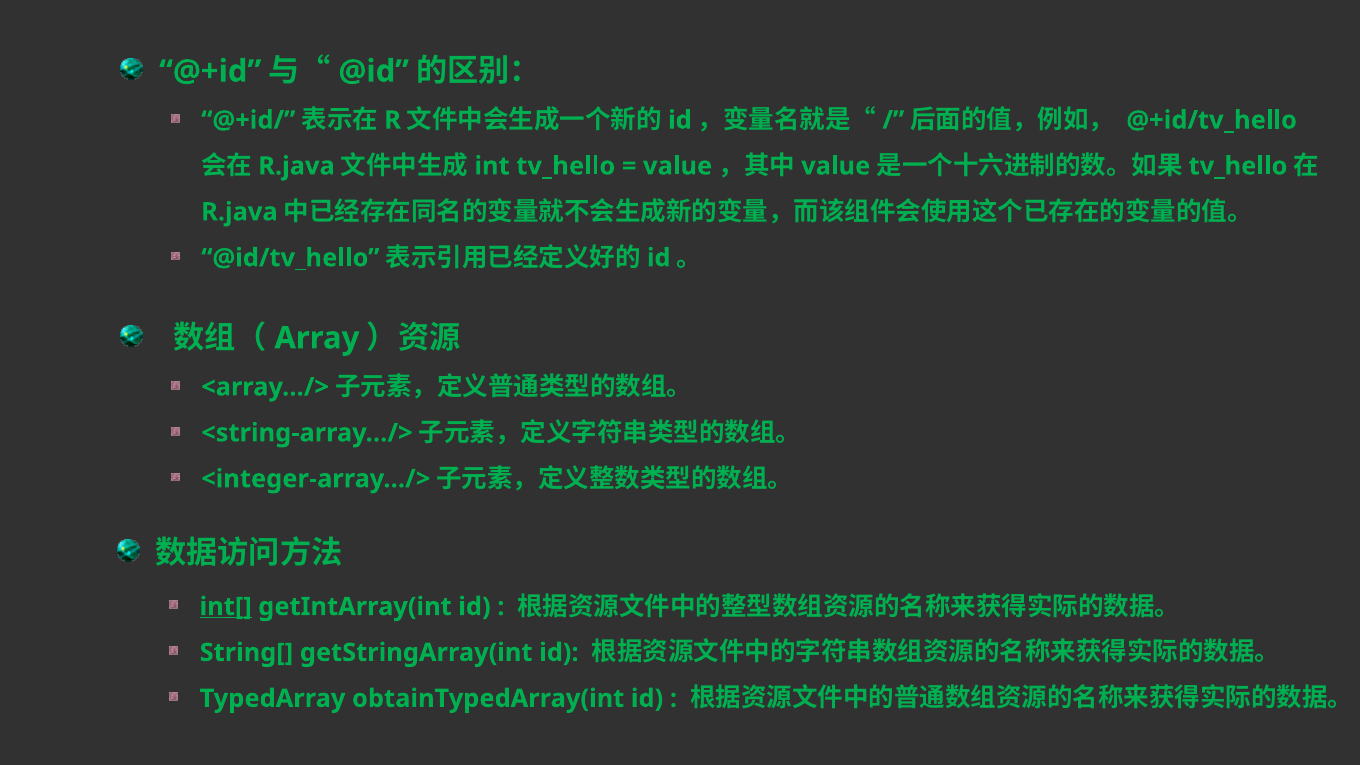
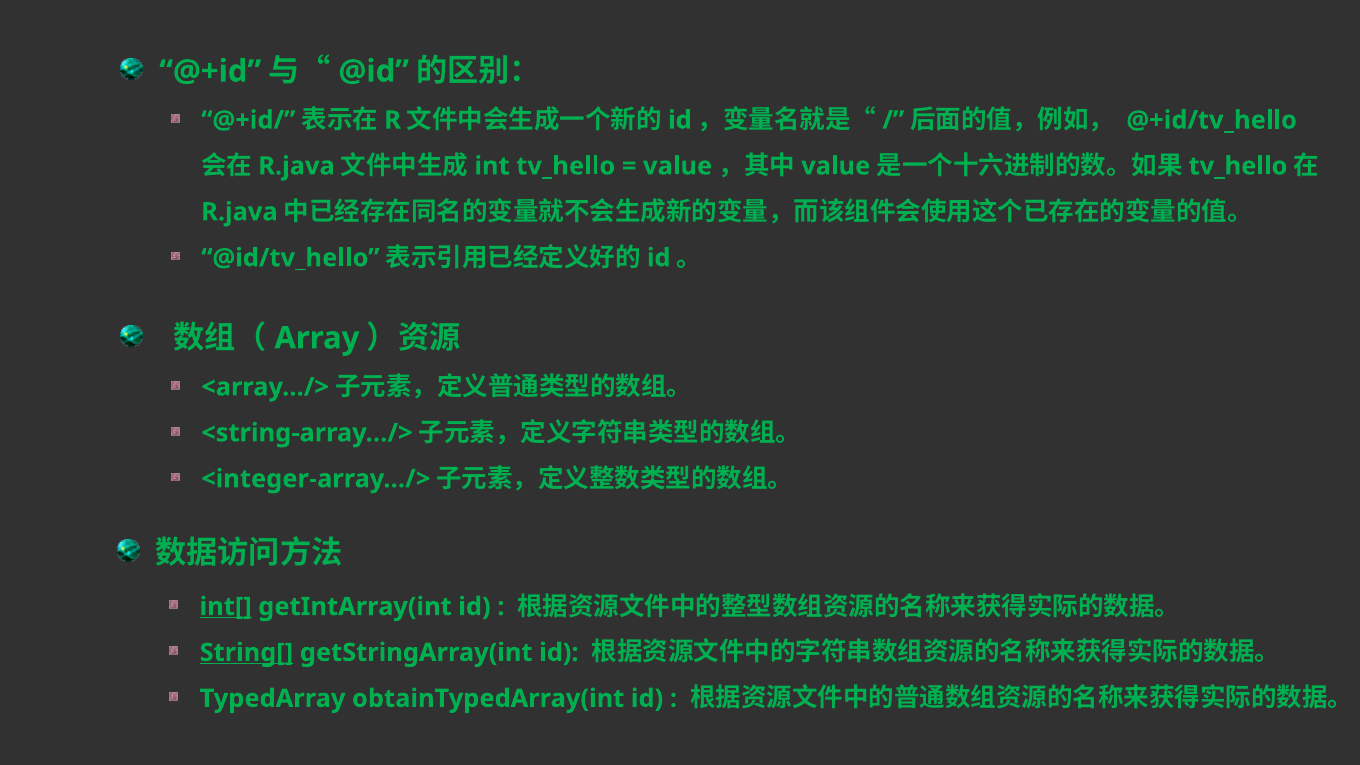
String[ underline: none -> present (246, 653)
